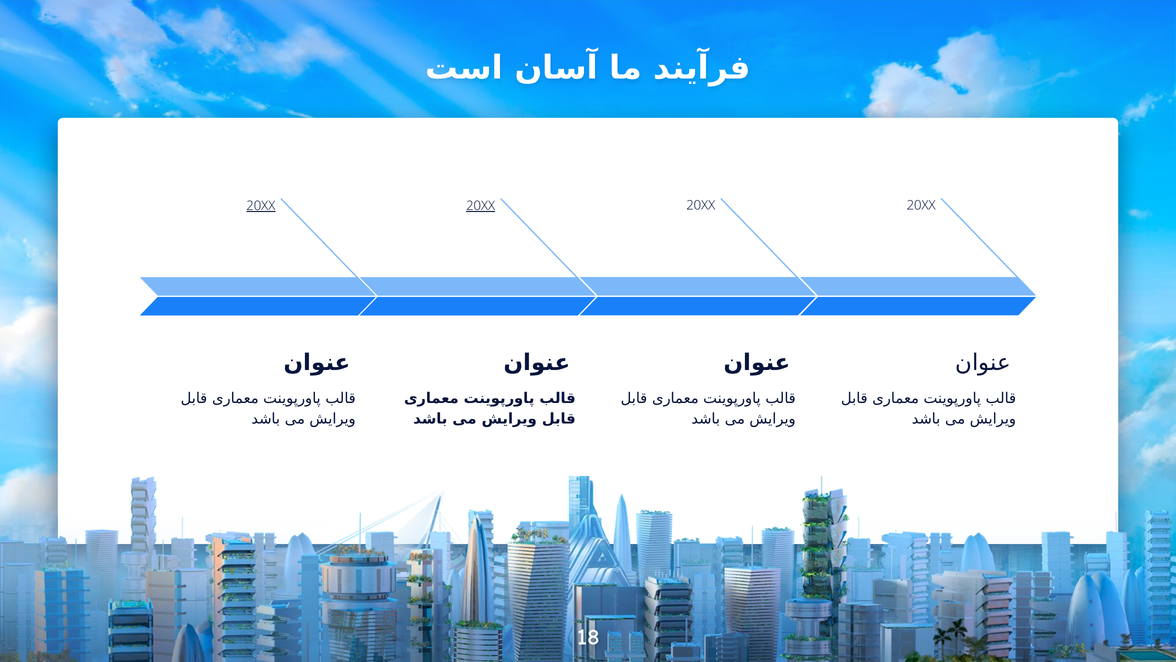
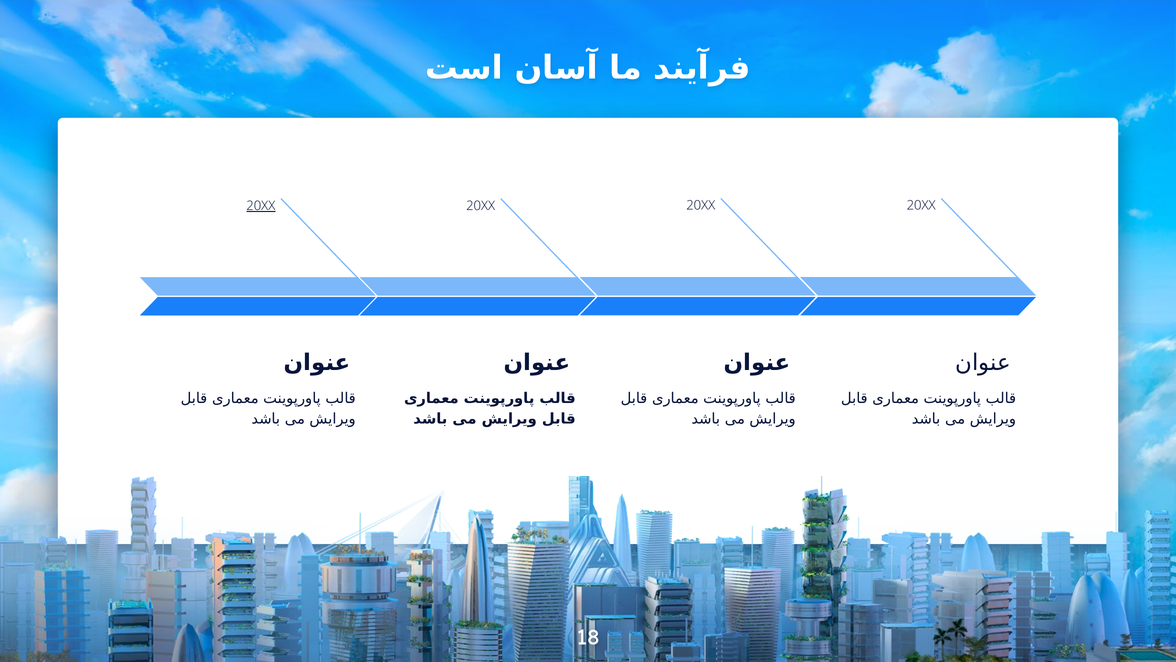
20XX underline: present -> none (481, 206)
